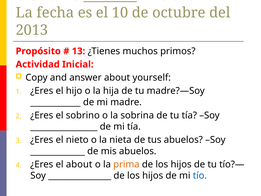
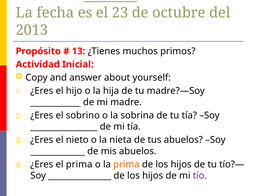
10: 10 -> 23 (120, 13)
el about: about -> prima (79, 164)
tío colour: blue -> purple (200, 175)
